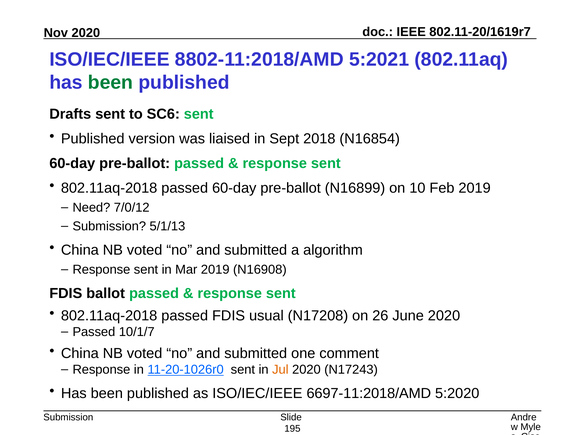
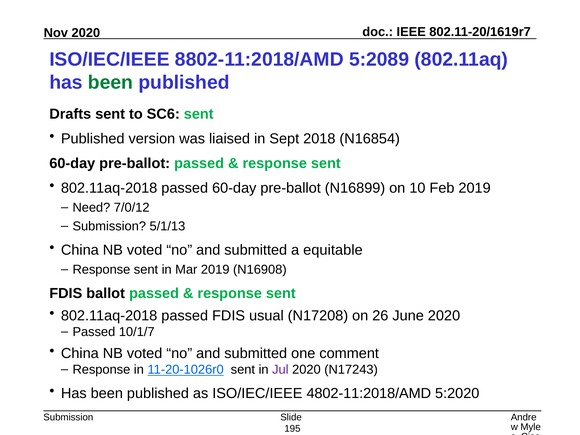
5:2021: 5:2021 -> 5:2089 (379, 59)
algorithm: algorithm -> equitable (333, 250)
Jul colour: orange -> purple (280, 370)
6697-11:2018/AMD: 6697-11:2018/AMD -> 4802-11:2018/AMD (369, 394)
